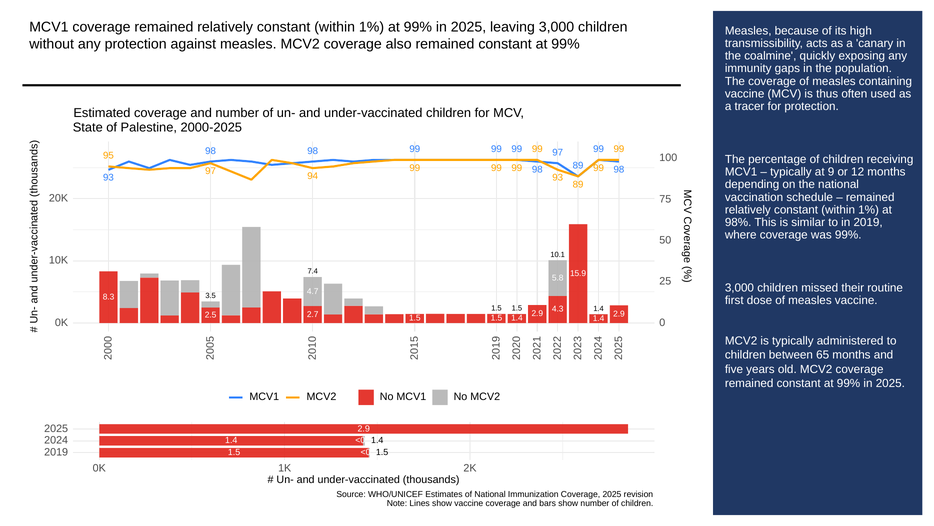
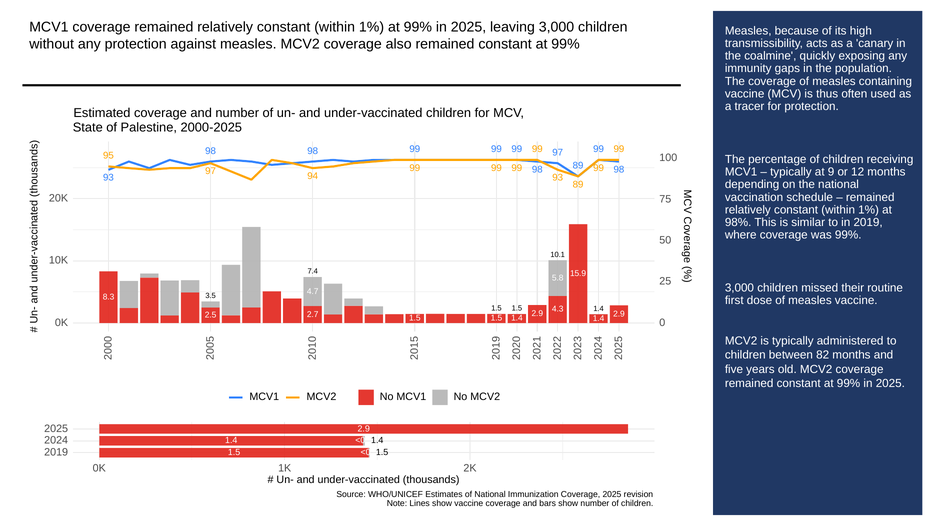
65: 65 -> 82 (823, 355)
